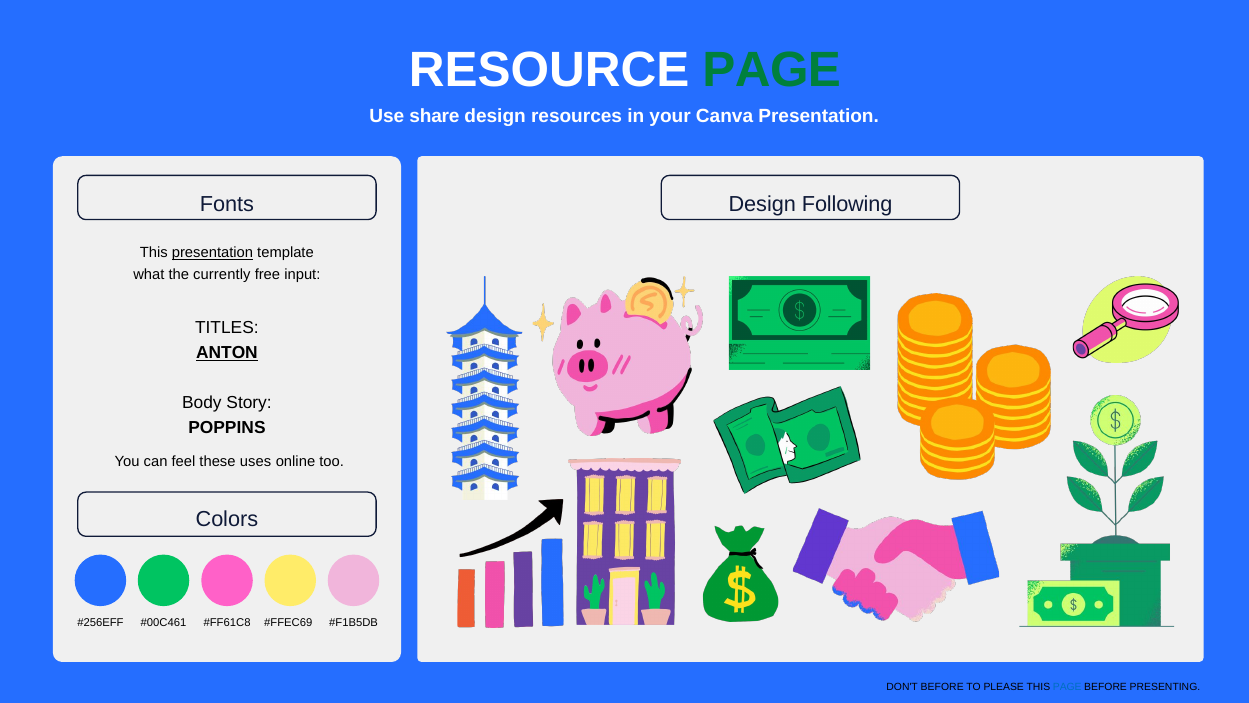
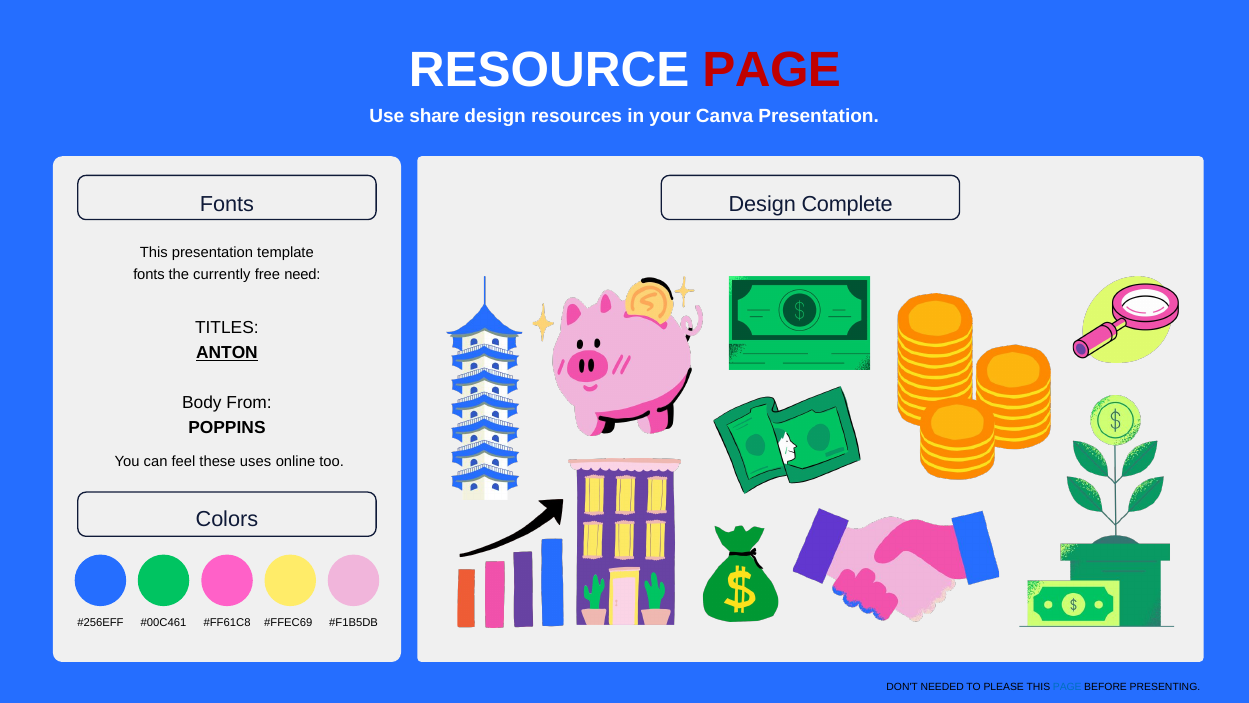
PAGE colour: green -> red (772, 70)
Following: Following -> Complete (847, 204)
presentation underline: present -> none (212, 253)
what: what -> fonts (149, 274)
input: input -> need (302, 274)
Story: Story -> From (249, 403)
DON'T BEFORE: BEFORE -> NEEDED (942, 687)
